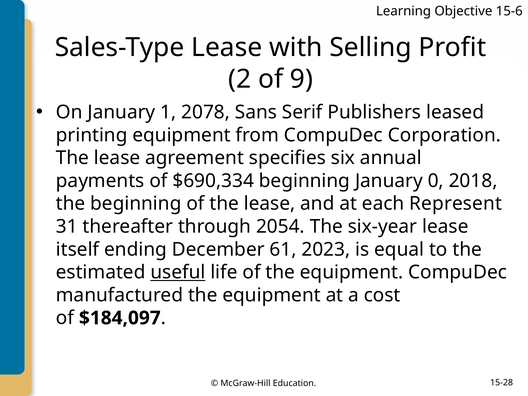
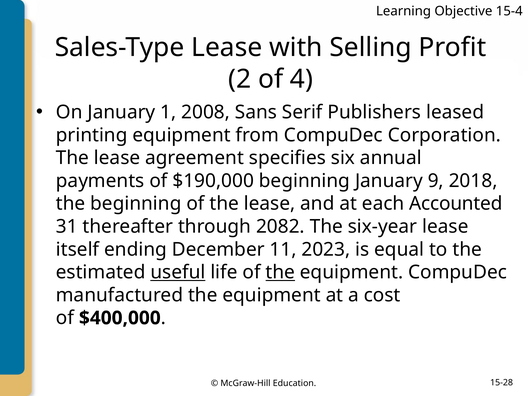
15-6: 15-6 -> 15-4 (509, 11)
9: 9 -> 4 (301, 79)
2078: 2078 -> 2008 (206, 112)
$690,334: $690,334 -> $190,000 (213, 181)
0: 0 -> 9 (436, 181)
Represent: Represent -> Accounted (456, 204)
2054: 2054 -> 2082 (280, 227)
61: 61 -> 11 (283, 249)
the underline: none -> present (280, 272)
$184,097: $184,097 -> $400,000 (120, 318)
